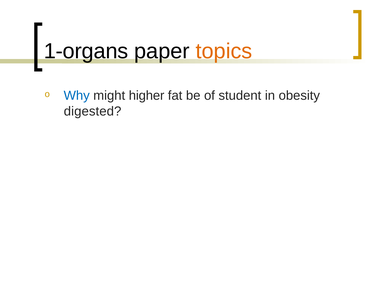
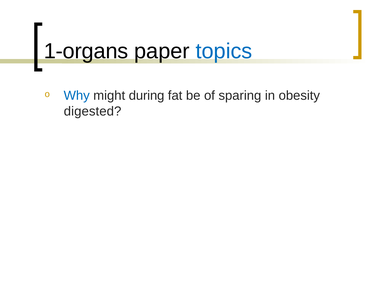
topics colour: orange -> blue (224, 51)
higher: higher -> during (147, 95)
student: student -> sparing (240, 95)
